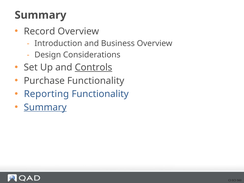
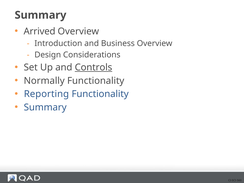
Record: Record -> Arrived (40, 31)
Purchase: Purchase -> Normally (44, 81)
Summary underline: present -> none (45, 107)
